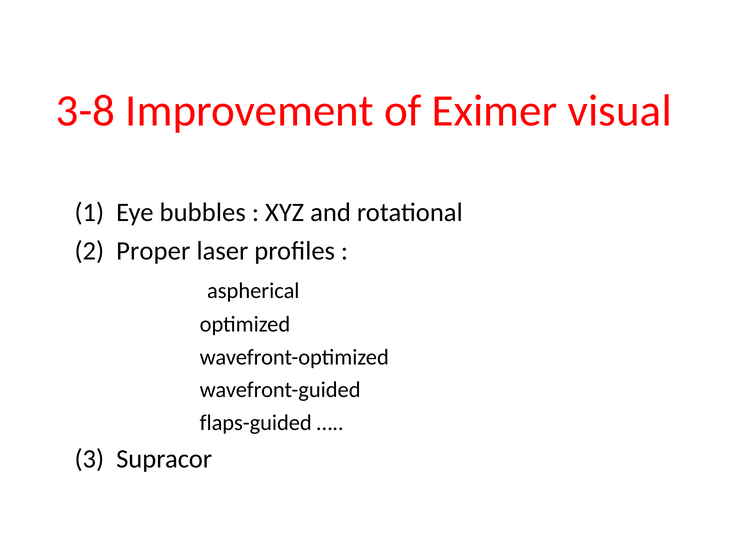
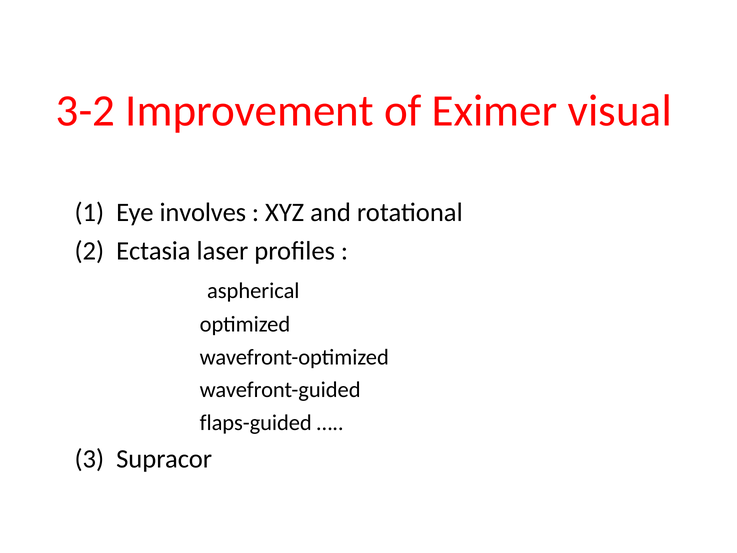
3-8: 3-8 -> 3-2 (85, 111)
bubbles: bubbles -> involves (203, 212)
Proper: Proper -> Ectasia (153, 251)
